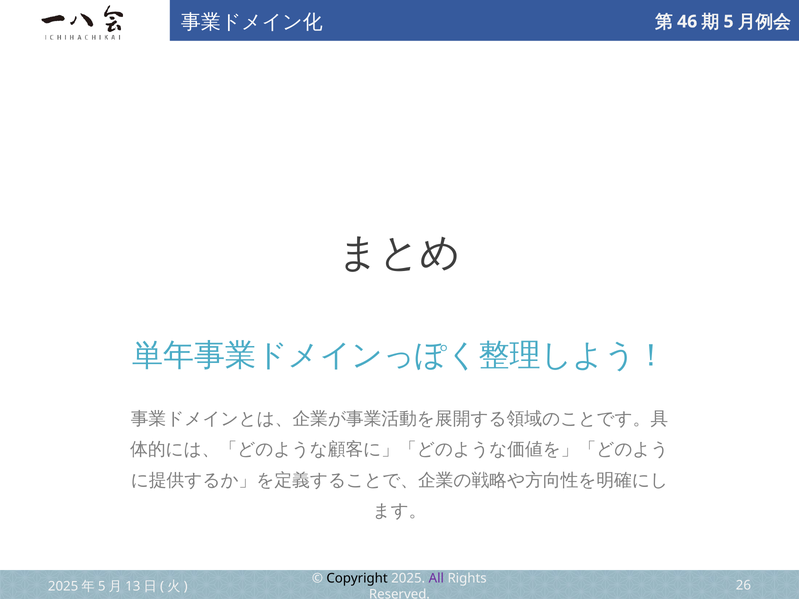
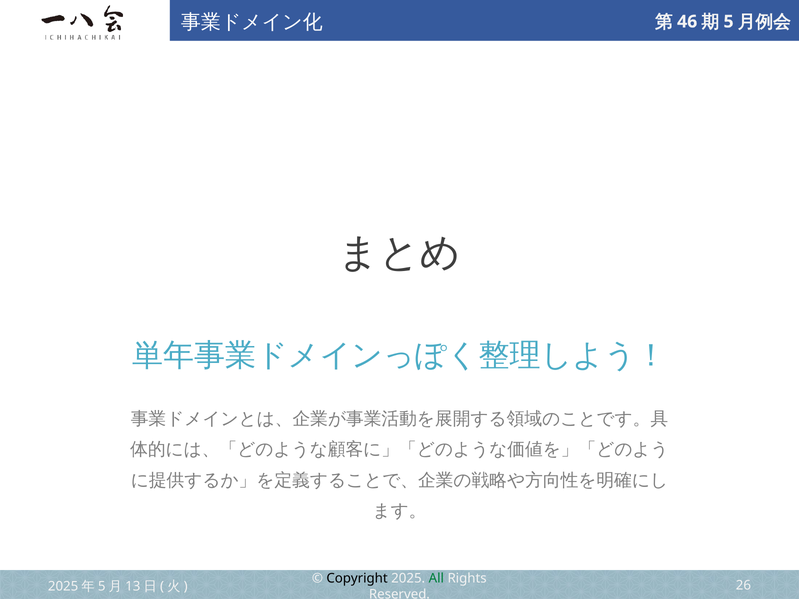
All colour: purple -> green (436, 579)
